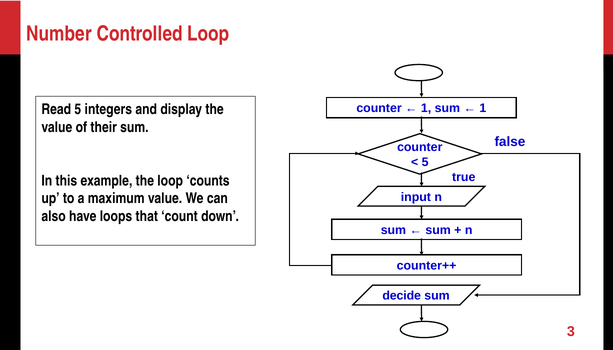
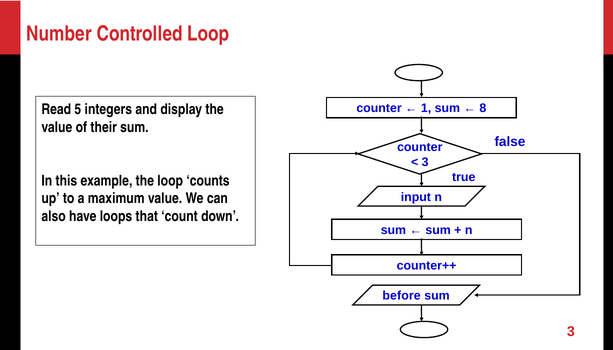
1: 1 -> 8 (483, 109)
5: 5 -> 3 (425, 162)
decide: decide -> before (402, 296)
